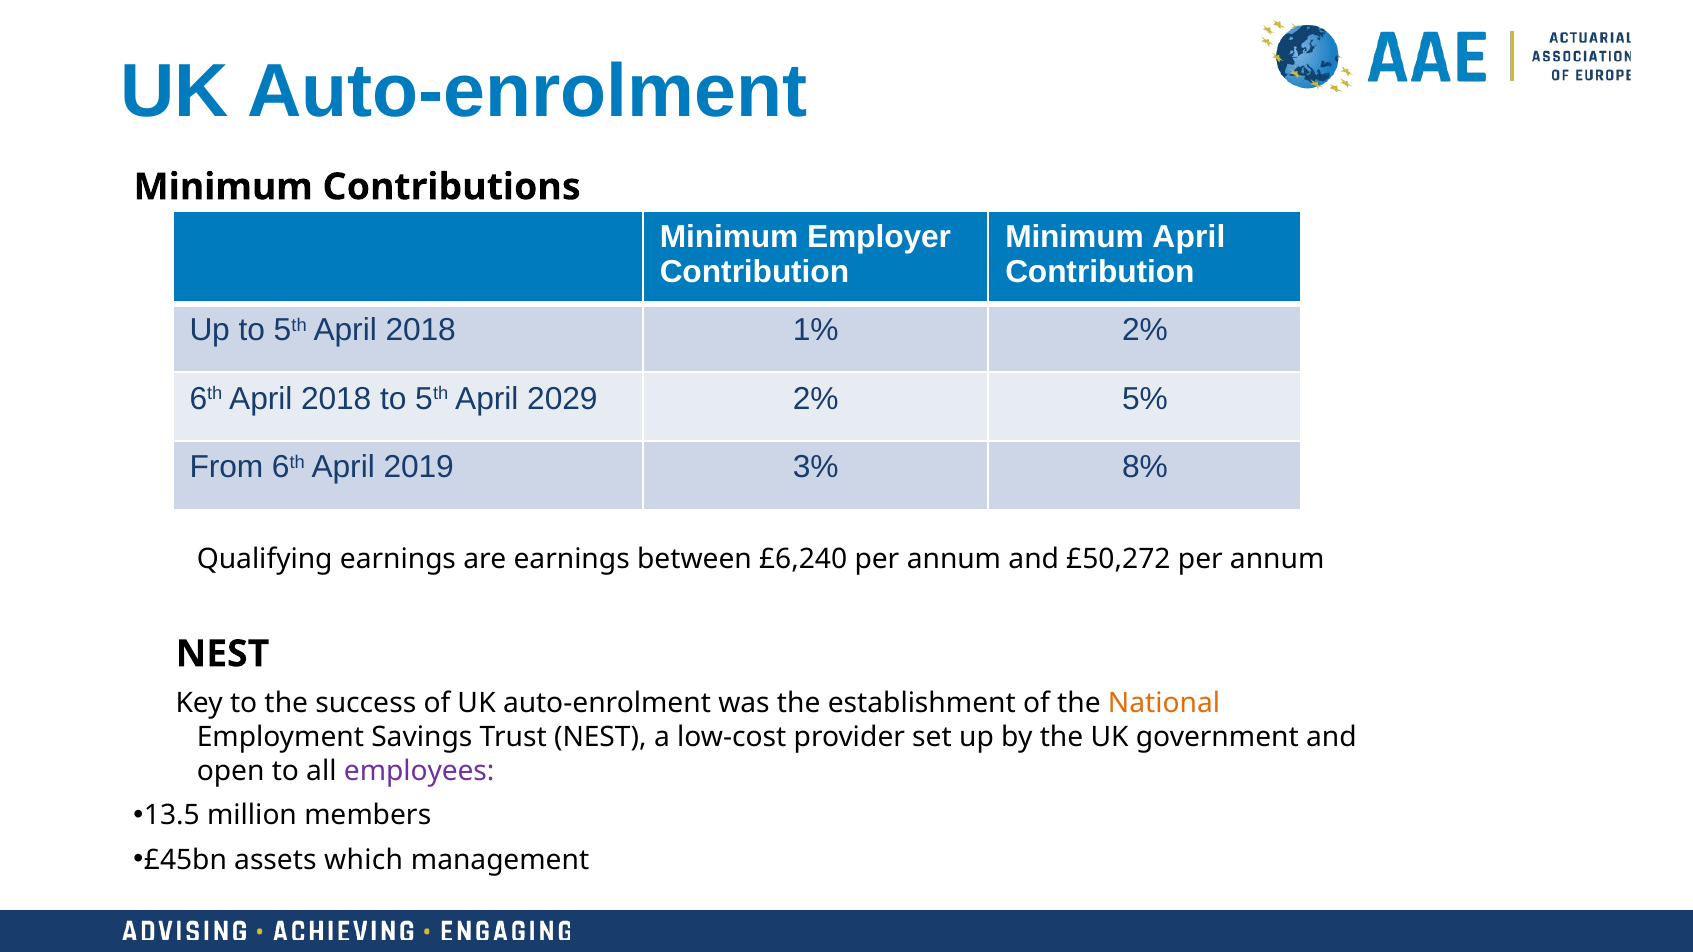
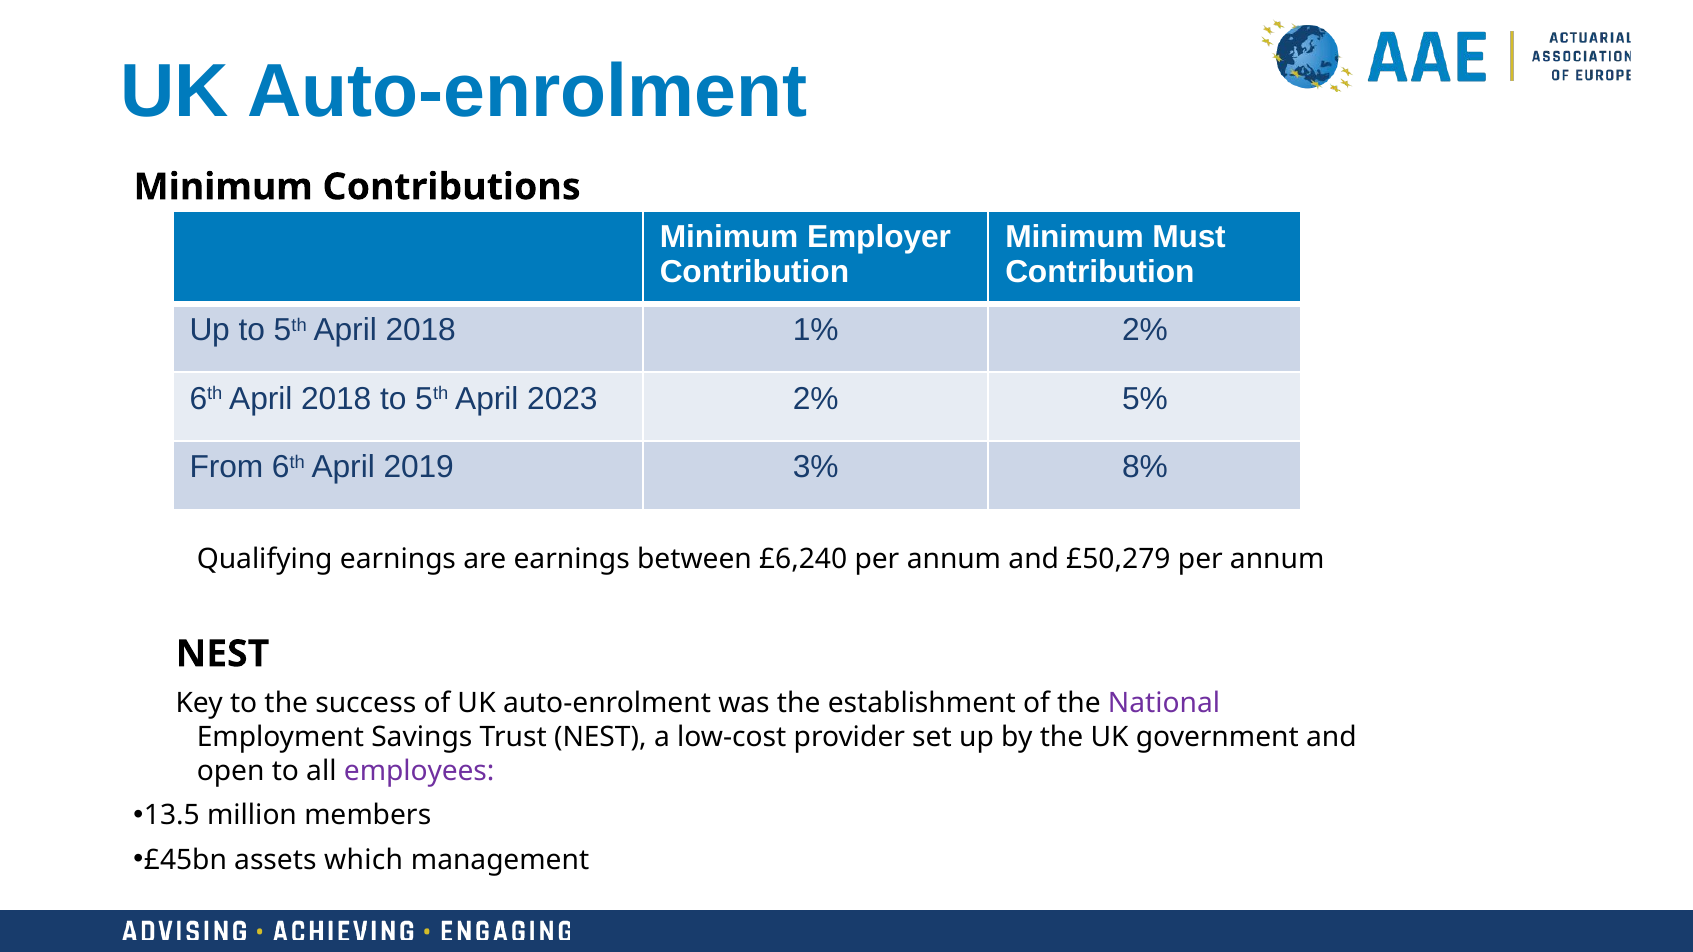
Minimum April: April -> Must (1189, 237)
2029: 2029 -> 2023 (562, 399)
£50,272: £50,272 -> £50,279 (1118, 559)
National colour: orange -> purple (1164, 704)
